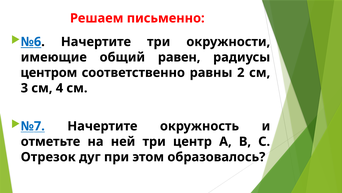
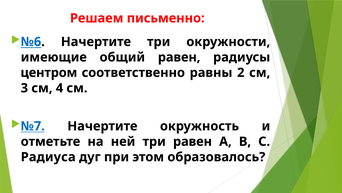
три центр: центр -> равен (192, 141)
Отрезок: Отрезок -> Радиуса (48, 157)
